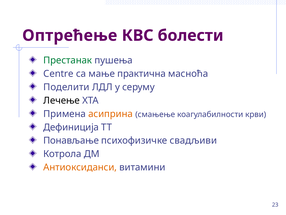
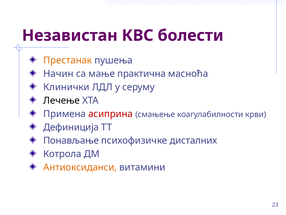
Оптрећење: Оптрећење -> Независтан (70, 35)
Престанак colour: green -> orange (68, 60)
Centre: Centre -> Начин (58, 74)
Поделити: Поделити -> Клинички (66, 87)
асиприна colour: orange -> red (111, 114)
свадљиви: свадљиви -> дисталних (193, 140)
